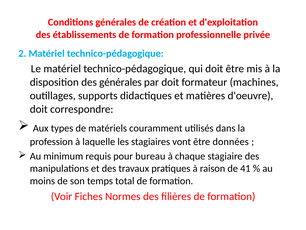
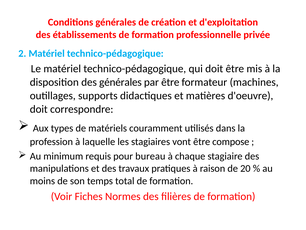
par doit: doit -> être (170, 82)
données: données -> compose (231, 141)
41: 41 -> 20 (245, 168)
